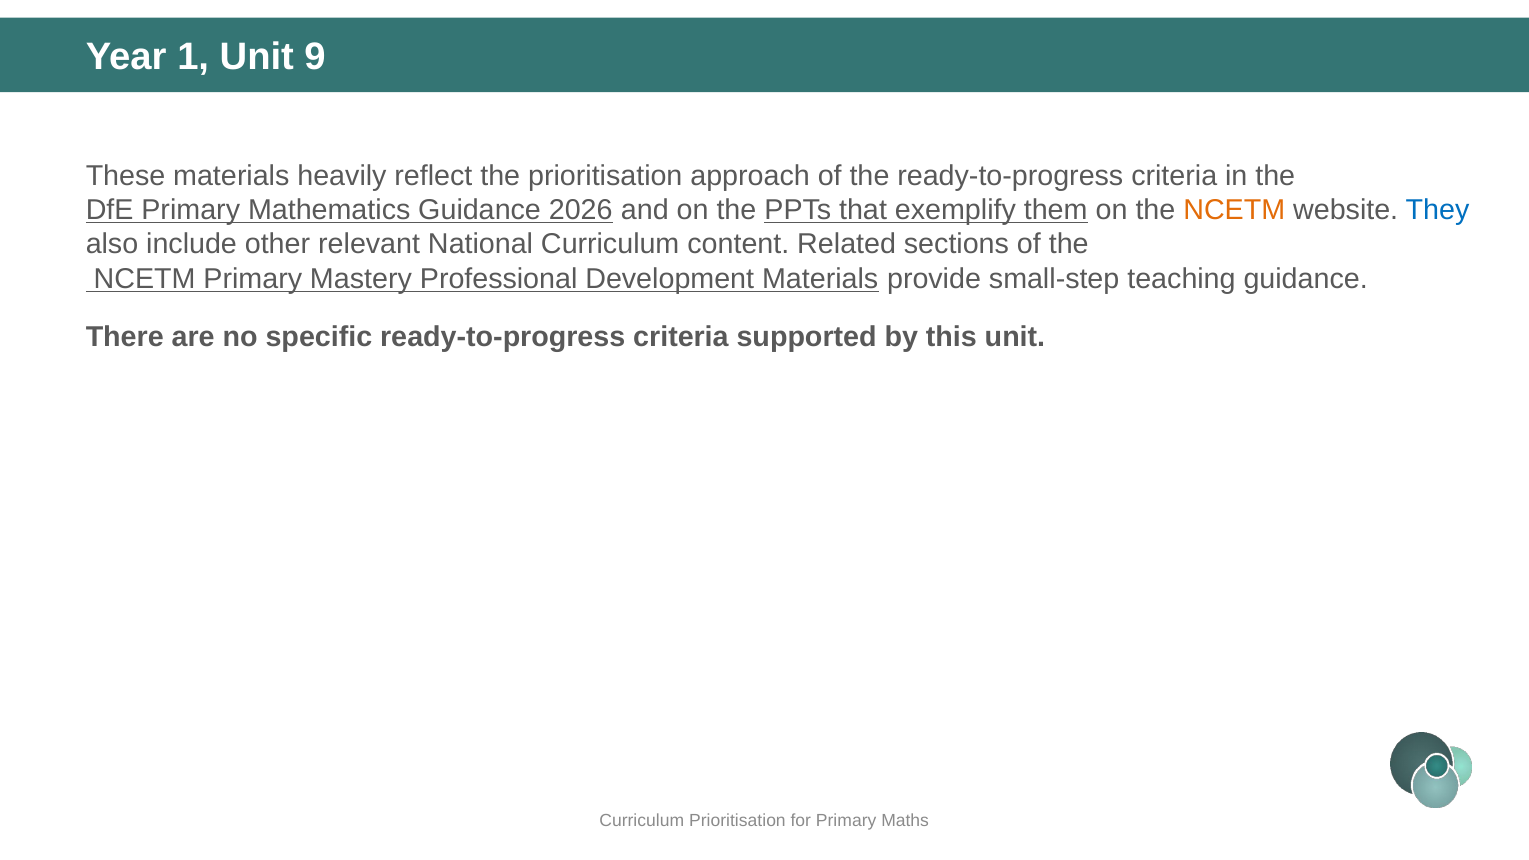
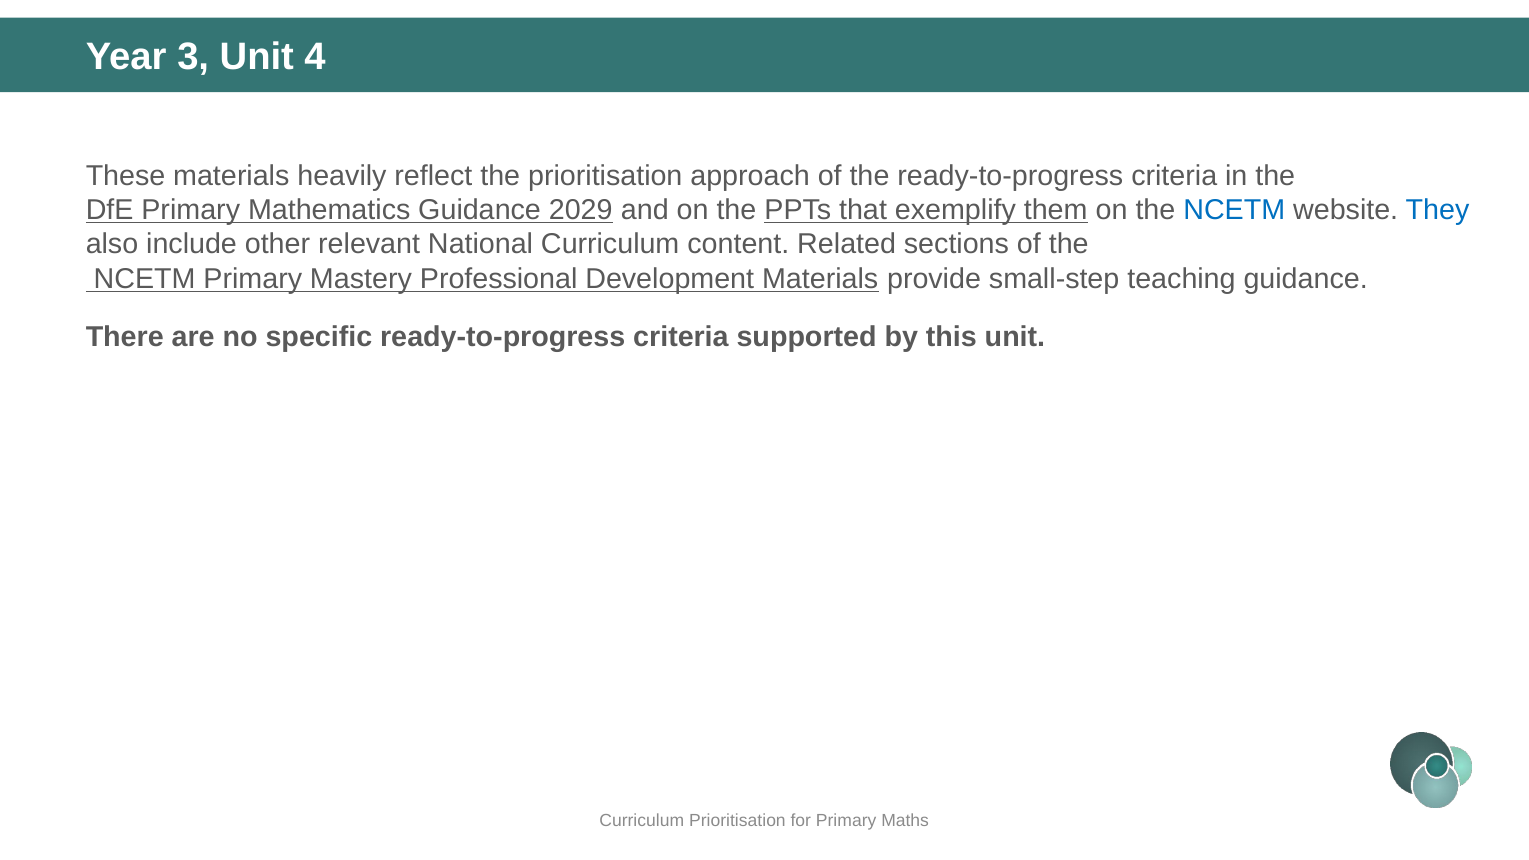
1: 1 -> 3 (193, 57)
9: 9 -> 4 (315, 57)
2026: 2026 -> 2029 (581, 210)
NCETM colour: orange -> blue (1234, 210)
